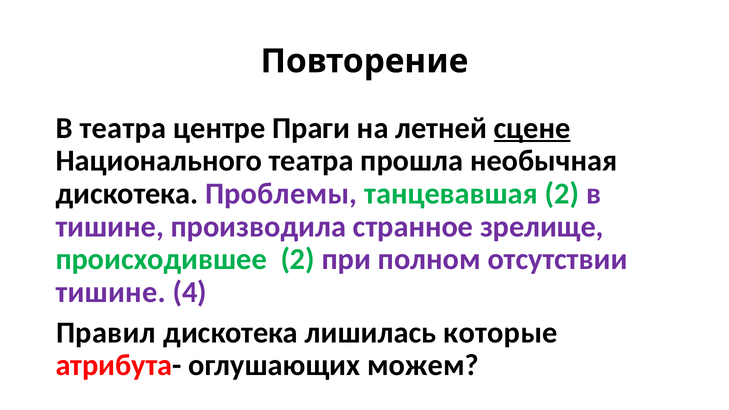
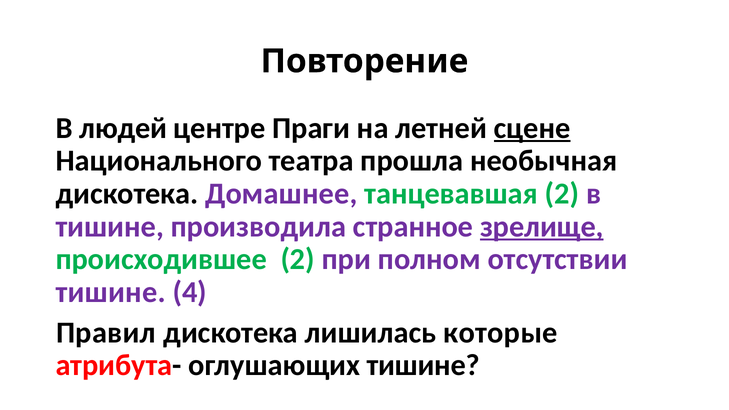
В театра: театра -> людей (123, 128)
Проблемы: Проблемы -> Домашнее (281, 194)
зрелище underline: none -> present (542, 227)
оглушающих можем: можем -> тишине (423, 365)
